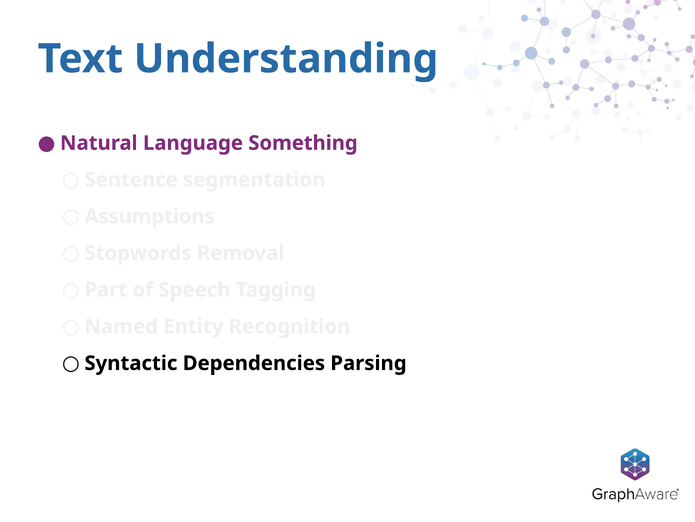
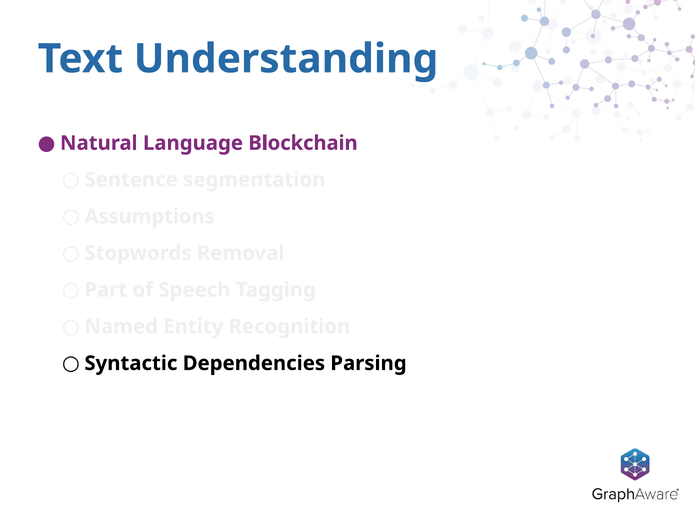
Something: Something -> Blockchain (303, 143)
